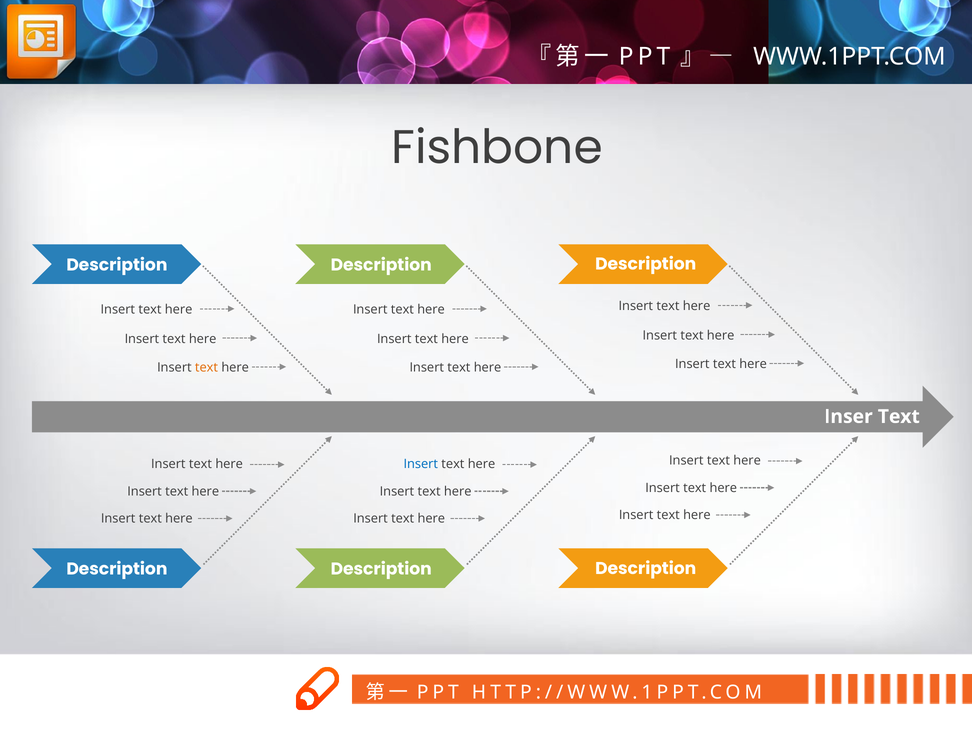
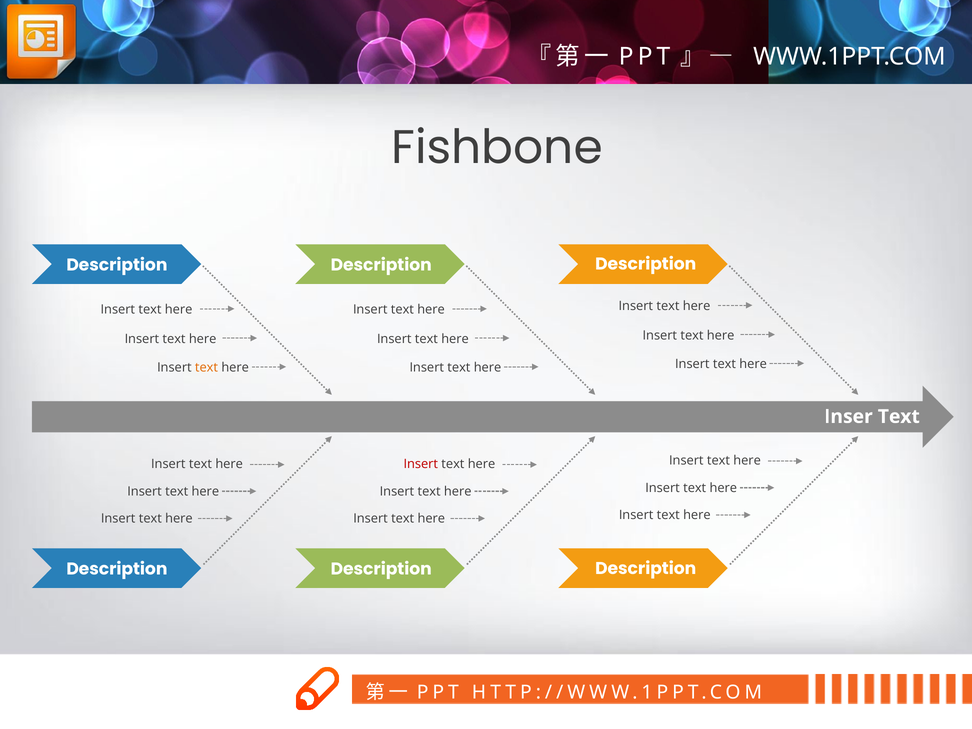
Insert colour: blue -> red (421, 464)
